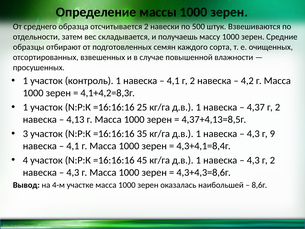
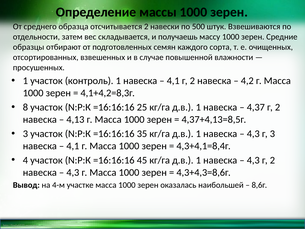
1: 1 -> 8 (25, 107)
г 9: 9 -> 3 (272, 134)
